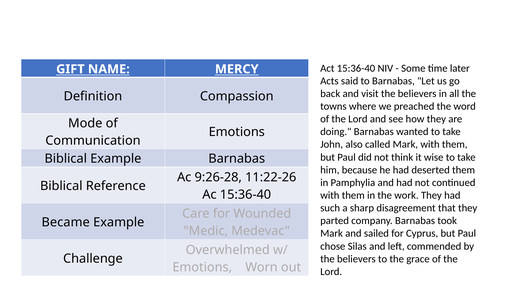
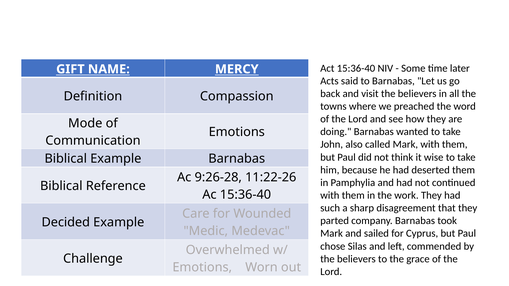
Became: Became -> Decided (66, 223)
